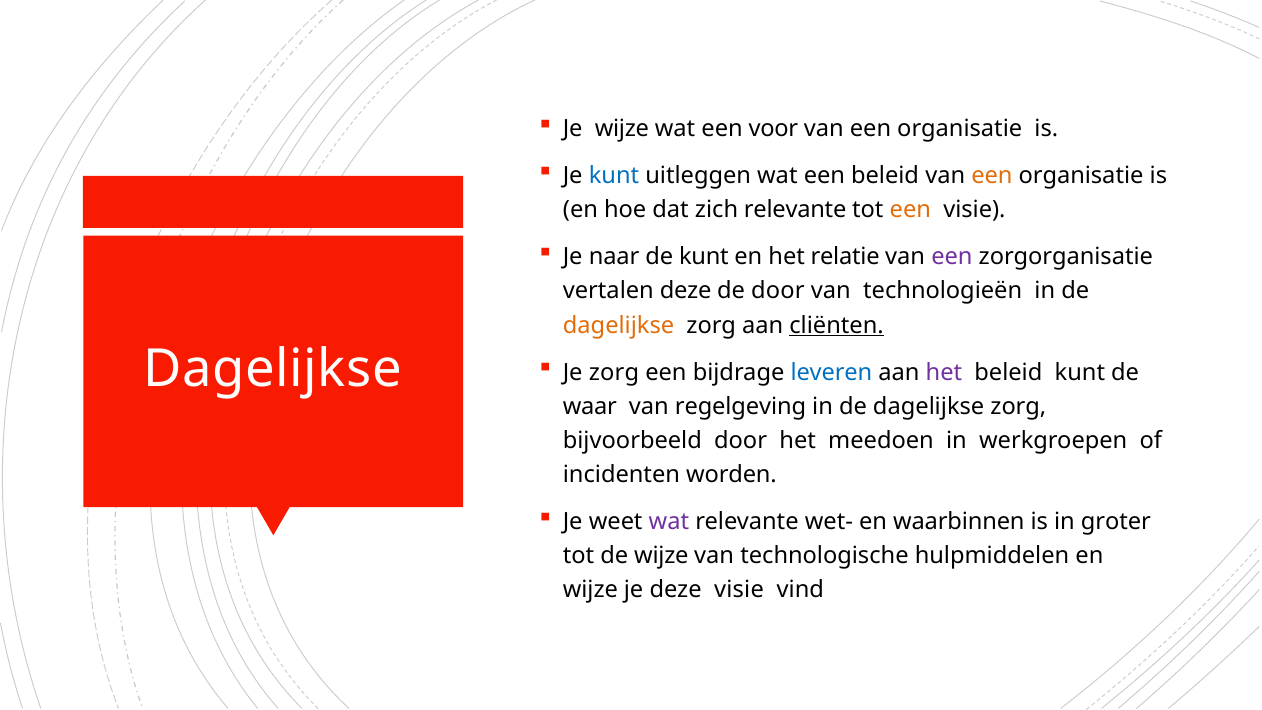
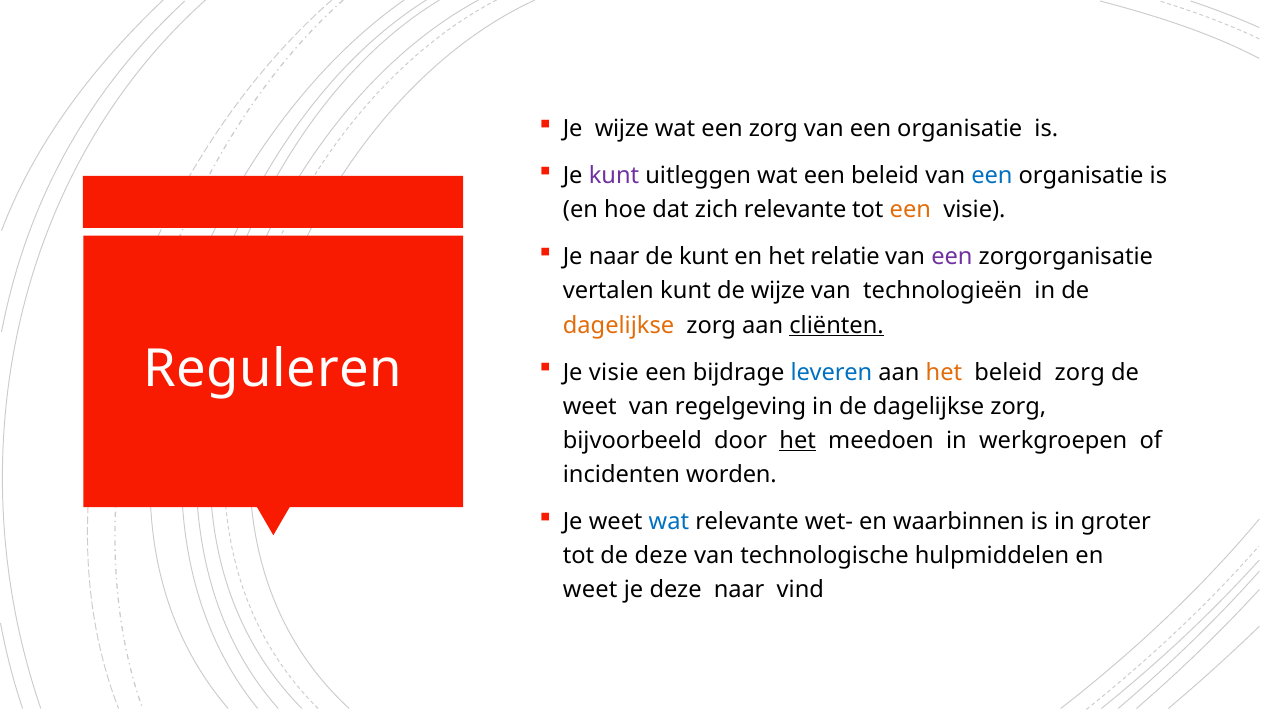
een voor: voor -> zorg (773, 129)
kunt colour: blue -> purple (614, 176)
een colour: orange -> blue (992, 176)
vertalen deze: deze -> kunt (685, 291)
de door: door -> wijze (778, 291)
Dagelijkse: Dagelijkse -> Reguleren (273, 369)
Je zorg: zorg -> visie (614, 372)
het colour: purple -> orange (944, 372)
beleid kunt: kunt -> zorg (1080, 372)
waar: waar -> weet (590, 406)
het underline: none -> present (798, 441)
wat colour: purple -> blue (669, 522)
de wijze: wijze -> deze (661, 556)
wijze: wijze -> weet (590, 590)
deze visie: visie -> naar (739, 590)
